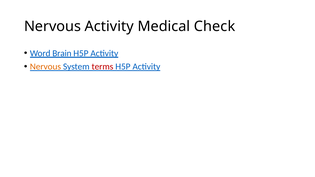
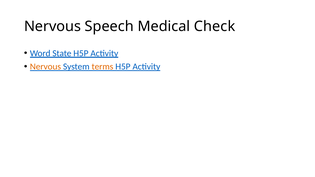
Nervous Activity: Activity -> Speech (109, 26)
Brain: Brain -> State (62, 53)
terms colour: red -> orange (102, 67)
